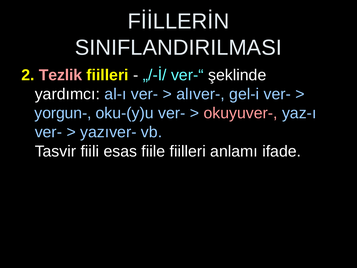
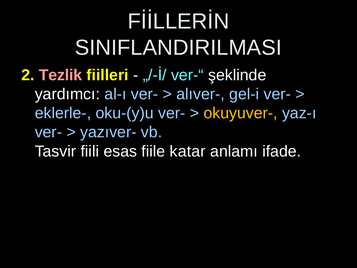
yorgun-: yorgun- -> eklerle- (63, 113)
okuyuver- colour: pink -> yellow (241, 113)
fiile fiilleri: fiilleri -> katar (188, 151)
